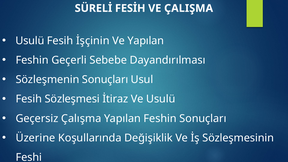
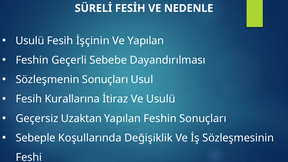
ÇALIŞMA: ÇALIŞMA -> NEDENLE (189, 8)
Sözleşmesi: Sözleşmesi -> Kurallarına (72, 99)
Çalışma: Çalışma -> Uzaktan (81, 118)
Üzerine: Üzerine -> Sebeple (36, 138)
